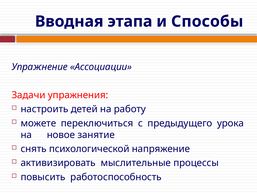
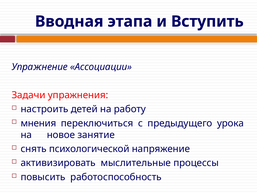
Способы: Способы -> Вступить (207, 21)
можете: можете -> мнения (38, 123)
